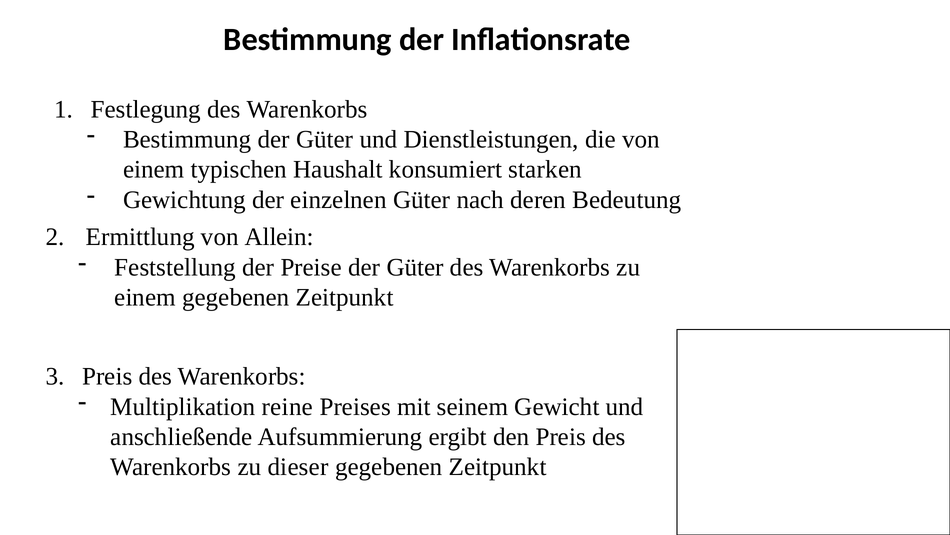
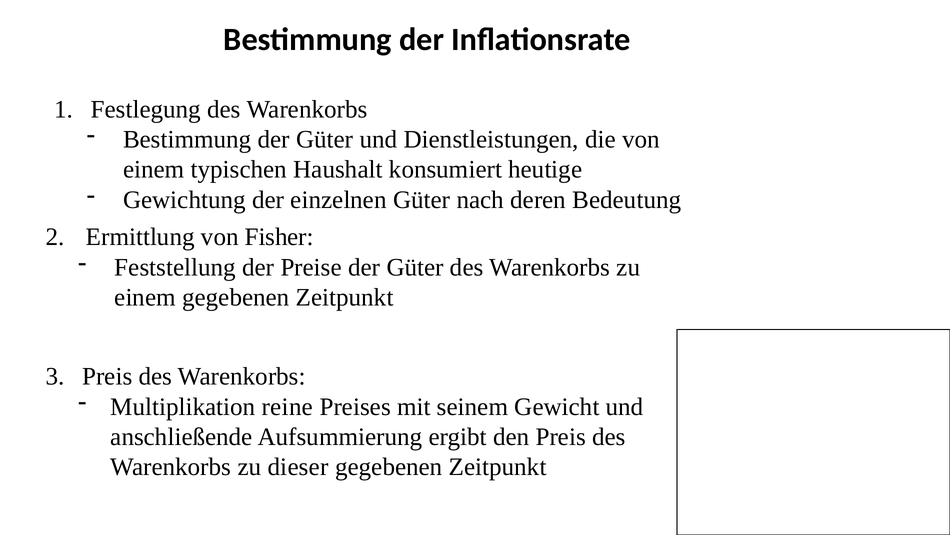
starken: starken -> heutige (545, 169)
Allein: Allein -> Fisher (279, 237)
